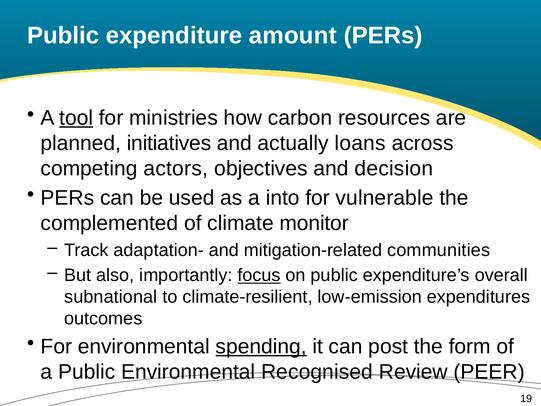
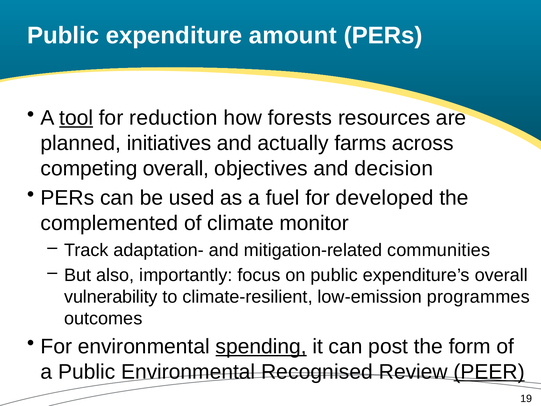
ministries: ministries -> reduction (173, 118)
carbon: carbon -> forests (300, 118)
loans: loans -> farms (360, 143)
competing actors: actors -> overall (176, 168)
into: into -> fuel (283, 198)
vulnerable: vulnerable -> developed (385, 198)
focus underline: present -> none (259, 275)
subnational: subnational -> vulnerability (111, 297)
expenditures: expenditures -> programmes (478, 297)
PEER underline: none -> present (489, 372)
